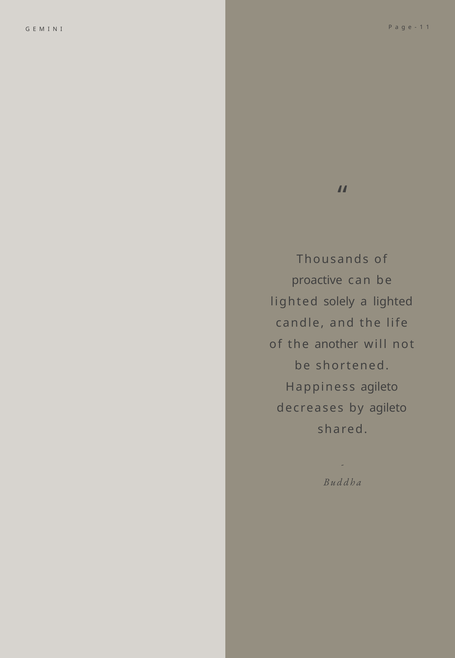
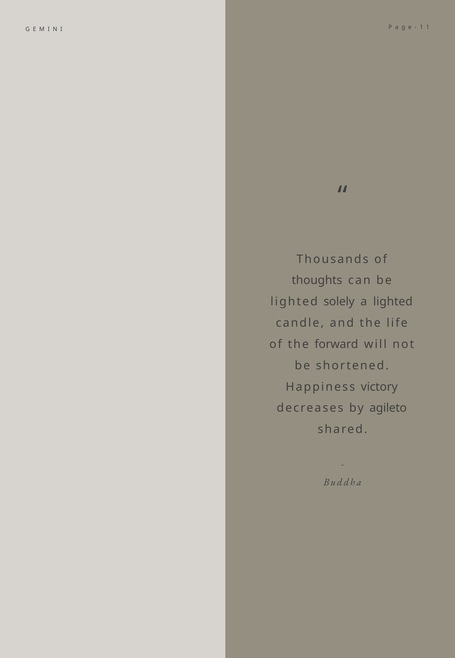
proactive: proactive -> thoughts (317, 280)
another: another -> forward (336, 344)
Happiness agileto: agileto -> victory (379, 386)
